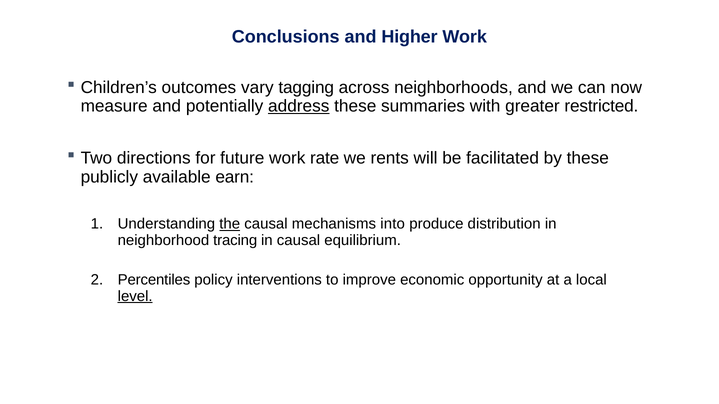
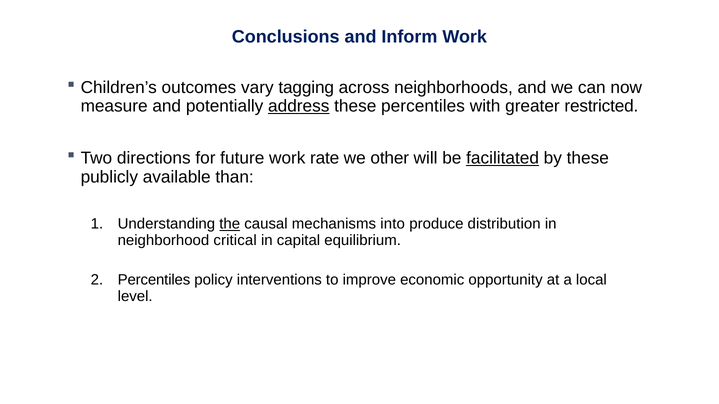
Higher: Higher -> Inform (409, 37)
these summaries: summaries -> percentiles (423, 106)
rents: rents -> other (390, 158)
facilitated underline: none -> present (503, 158)
earn: earn -> than (235, 177)
tracing: tracing -> critical (235, 240)
in causal: causal -> capital (298, 240)
level underline: present -> none (135, 296)
